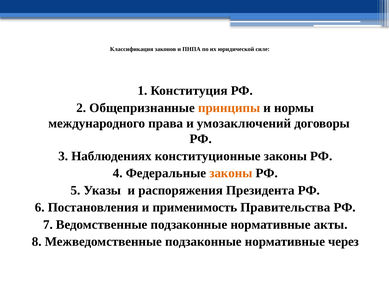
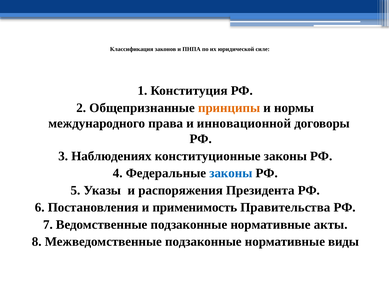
умозаключений: умозаключений -> инновационной (244, 124)
законы colour: orange -> blue (231, 174)
через: через -> виды (344, 242)
